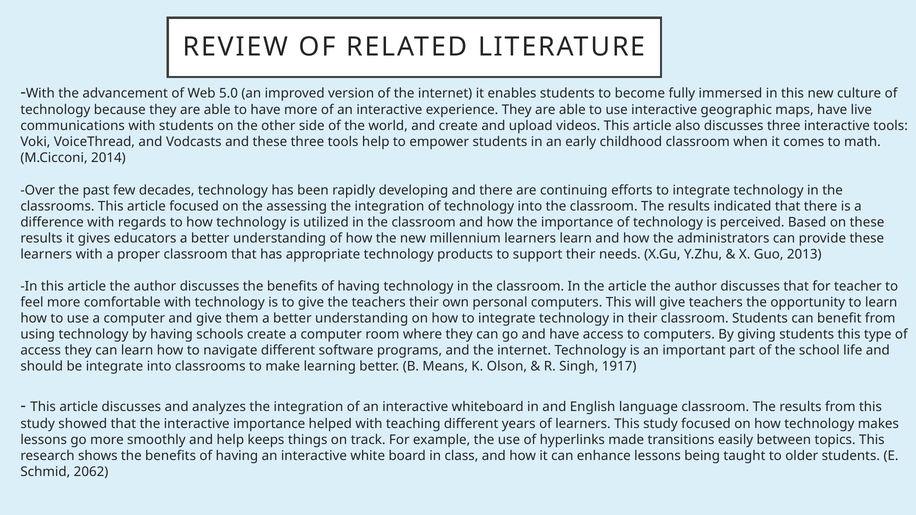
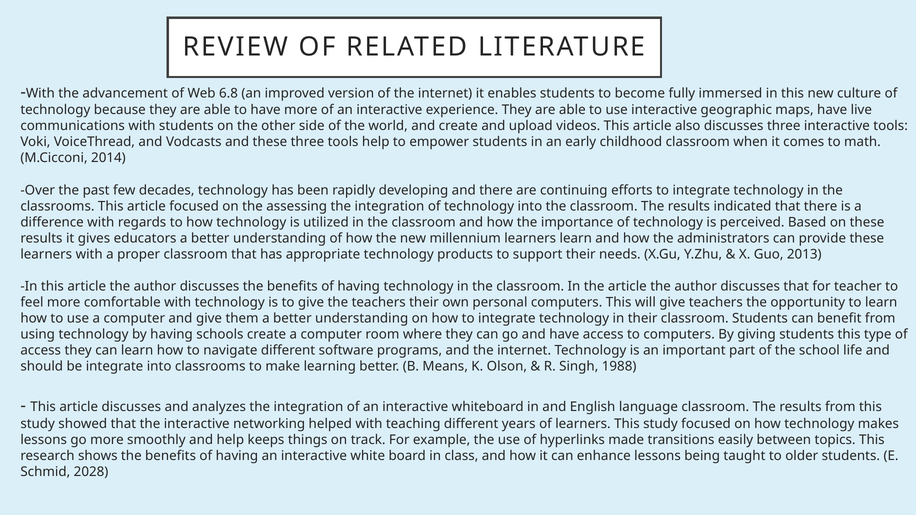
5.0: 5.0 -> 6.8 (228, 93)
1917: 1917 -> 1988 (619, 367)
interactive importance: importance -> networking (269, 424)
2062: 2062 -> 2028 (91, 472)
